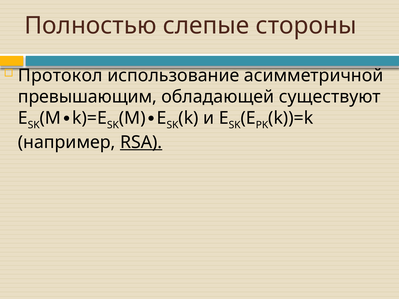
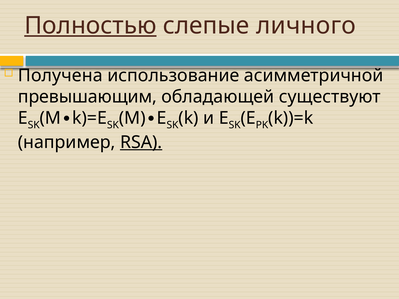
Полностью underline: none -> present (90, 26)
стороны: стороны -> личного (306, 26)
Протокол: Протокол -> Получена (60, 76)
